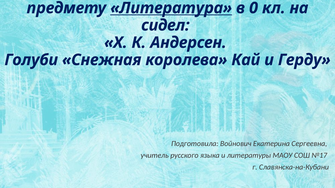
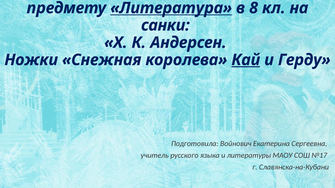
0: 0 -> 8 (254, 8)
сидел: сидел -> санки (165, 25)
Голуби: Голуби -> Ножки (31, 60)
Кай underline: none -> present (246, 60)
